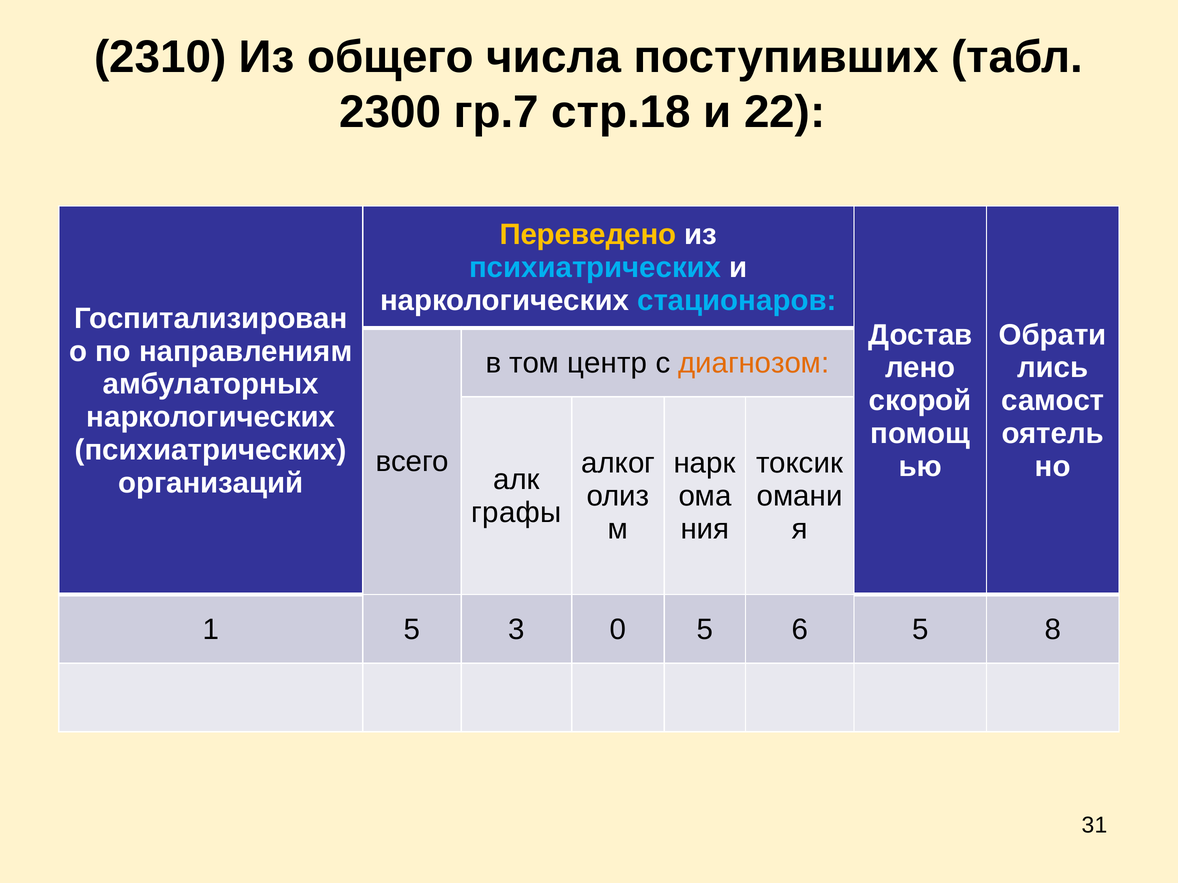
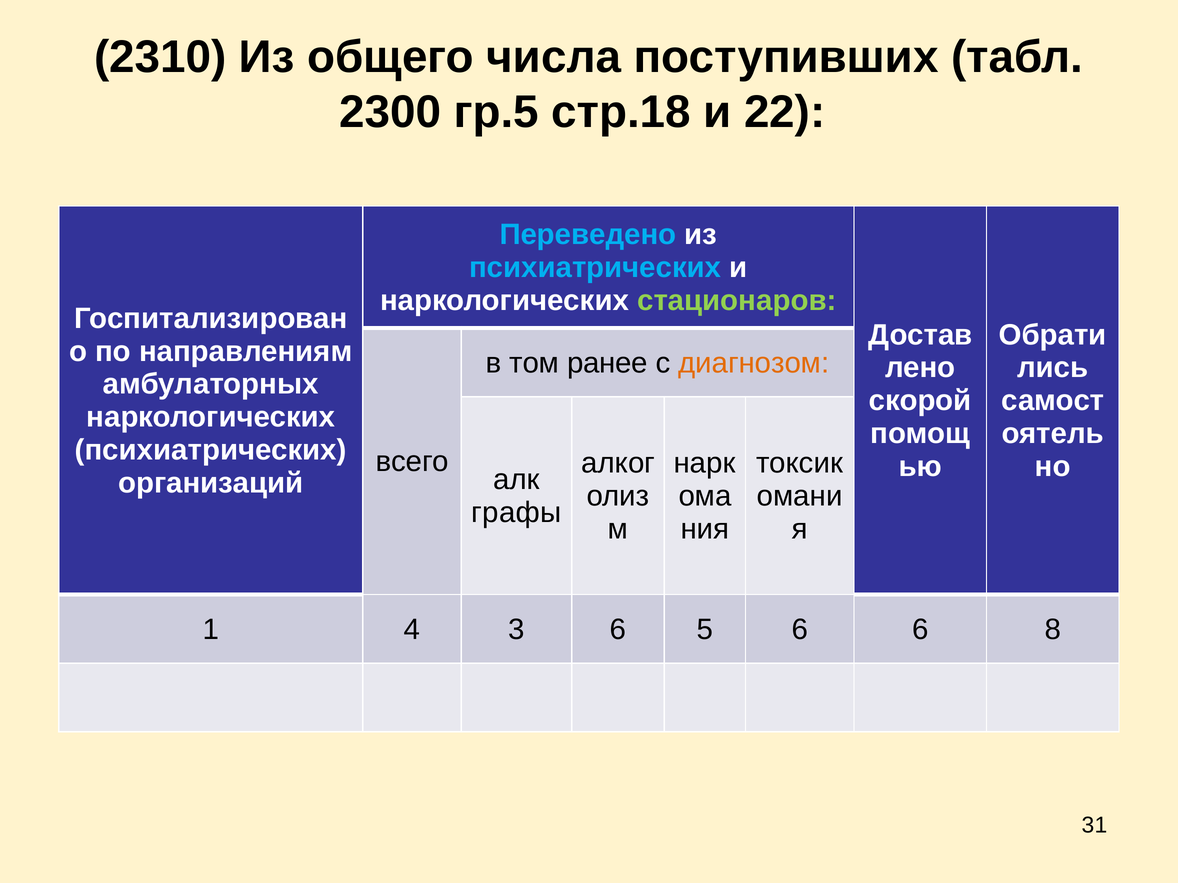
гр.7: гр.7 -> гр.5 (496, 112)
Переведено colour: yellow -> light blue (588, 235)
стационаров colour: light blue -> light green (737, 301)
центр: центр -> ранее (608, 363)
1 5: 5 -> 4 (412, 630)
3 0: 0 -> 6 (618, 630)
6 5: 5 -> 6 (920, 630)
